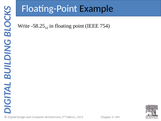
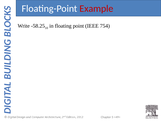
Example colour: black -> red (96, 9)
